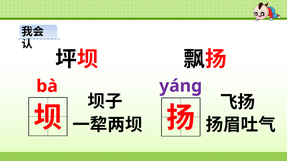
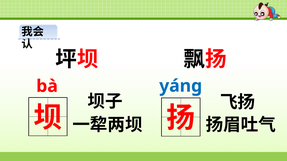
yáng colour: purple -> blue (181, 86)
